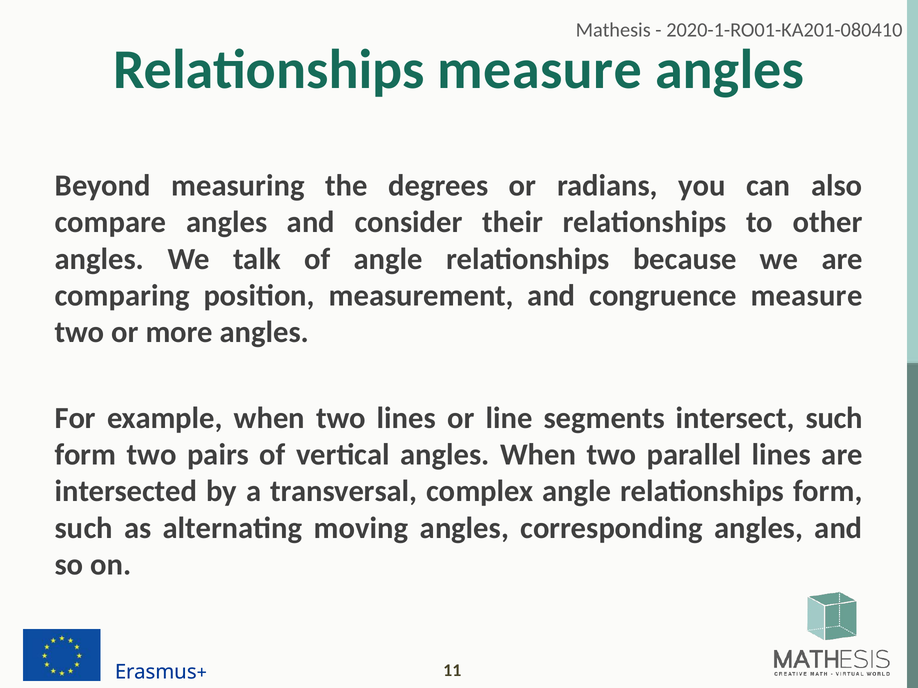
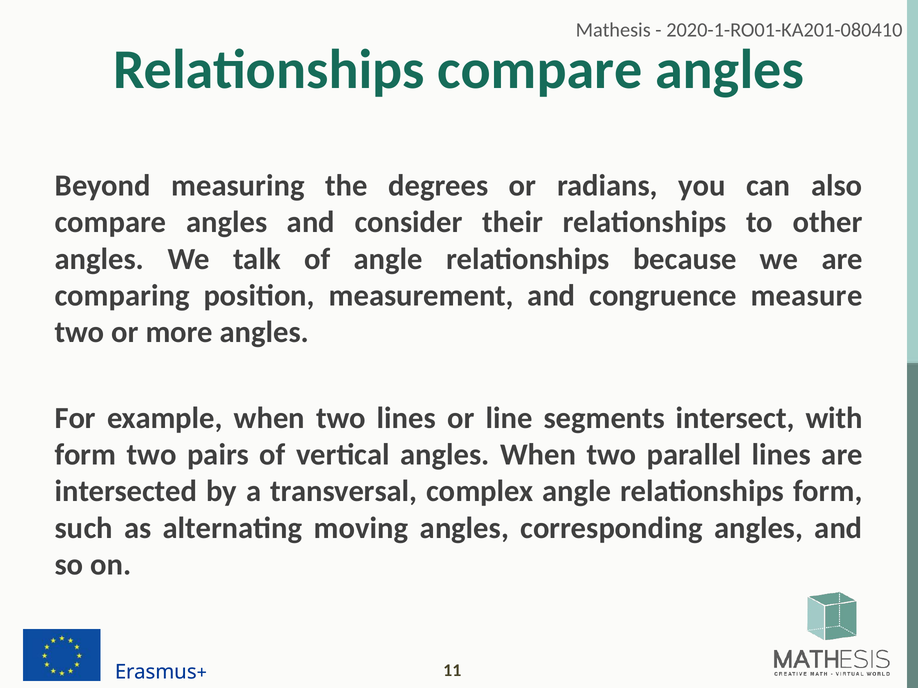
Relationships measure: measure -> compare (540, 70)
intersect such: such -> with (834, 418)
